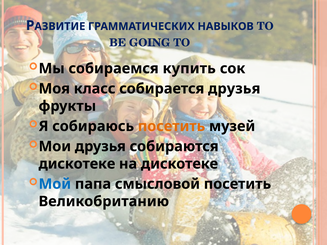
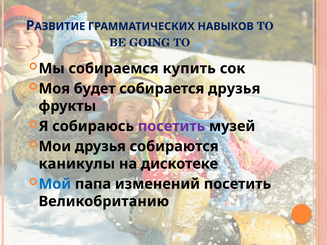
класс: класс -> будет (95, 89)
посетить colour: orange -> purple (172, 126)
дискотеке: дискотеке -> каникулы (77, 164)
смысловой: смысловой -> изменений (157, 184)
